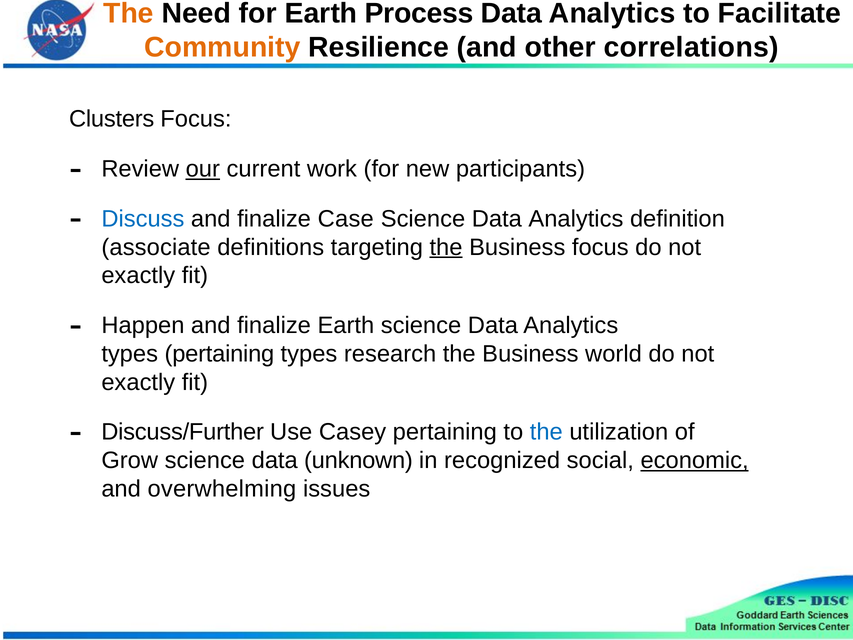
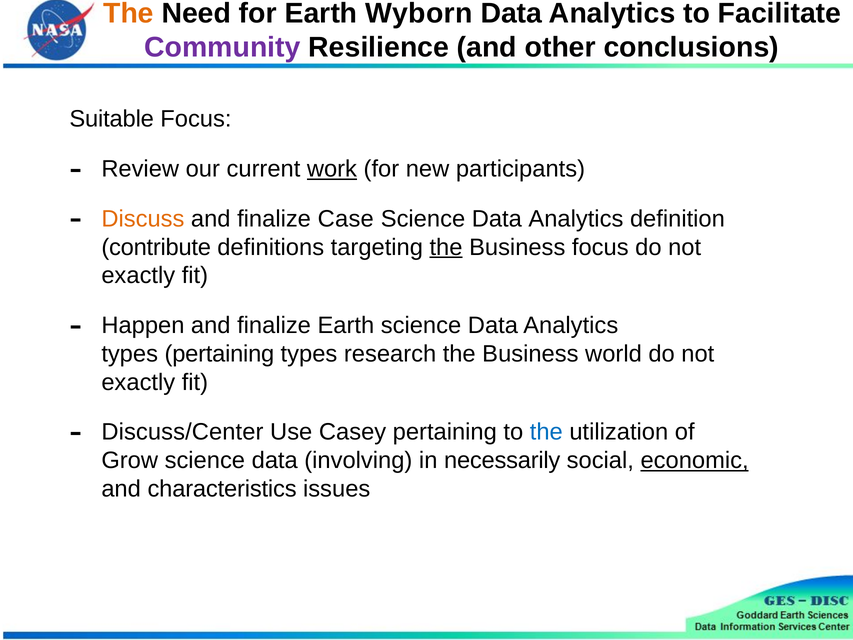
Process: Process -> Wyborn (419, 13)
Community colour: orange -> purple (222, 48)
correlations: correlations -> conclusions (691, 48)
Clusters: Clusters -> Suitable (112, 119)
our underline: present -> none (203, 169)
work underline: none -> present (332, 169)
Discuss colour: blue -> orange (143, 219)
associate: associate -> contribute (156, 247)
Discuss/Further: Discuss/Further -> Discuss/Center (182, 432)
unknown: unknown -> involving (358, 460)
recognized: recognized -> necessarily (502, 460)
overwhelming: overwhelming -> characteristics (222, 489)
